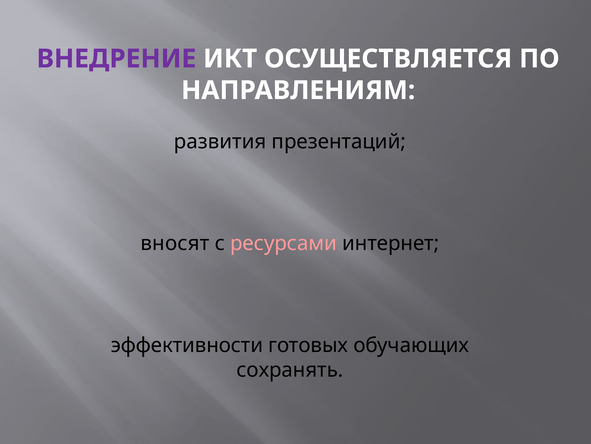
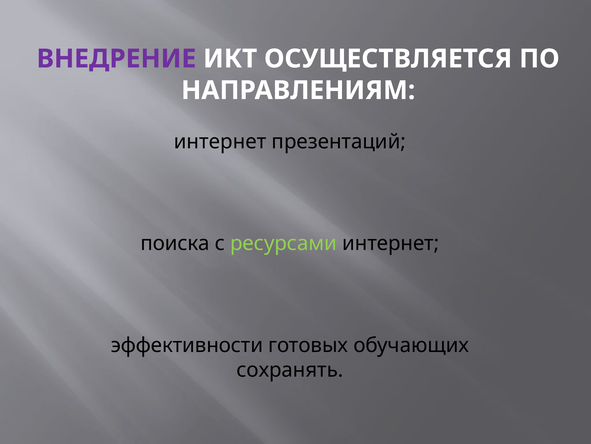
развития: развития -> интернет (220, 141)
вносят: вносят -> поиска (175, 243)
ресурсами colour: pink -> light green (284, 243)
